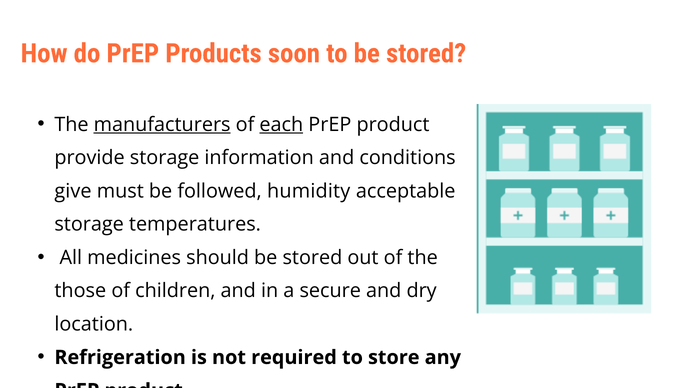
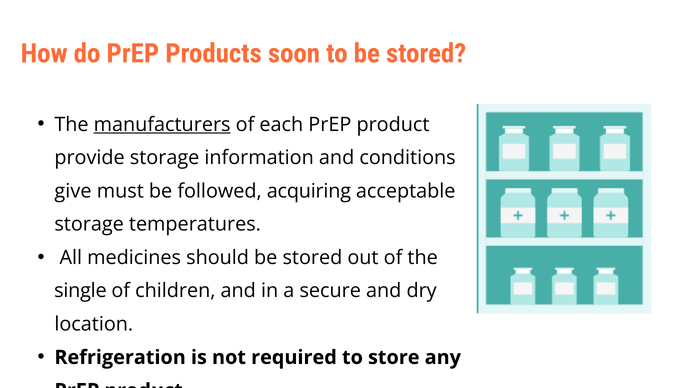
each underline: present -> none (281, 124)
humidity: humidity -> acquiring (309, 191)
those: those -> single (80, 291)
